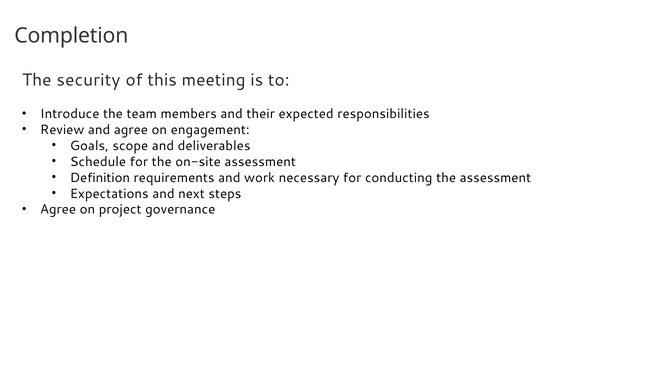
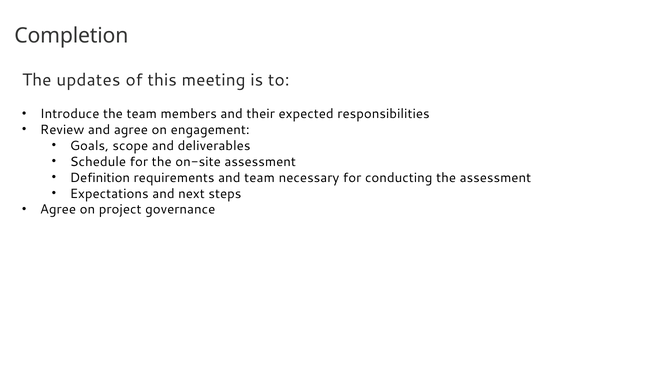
security: security -> updates (88, 80)
and work: work -> team (260, 177)
